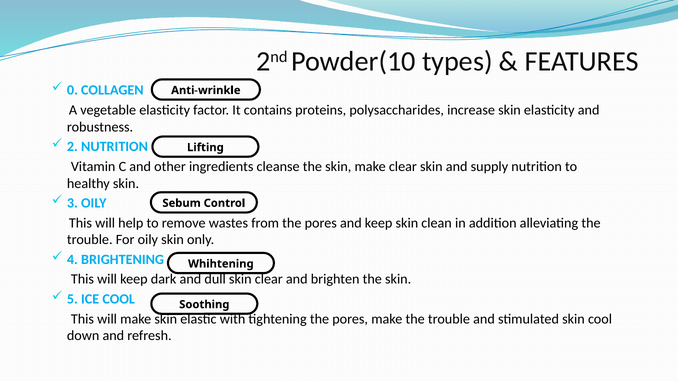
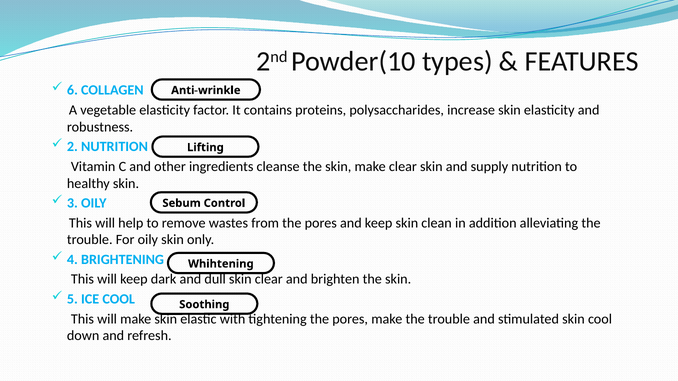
0: 0 -> 6 (72, 90)
